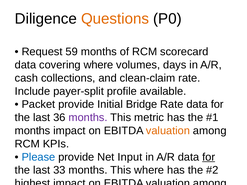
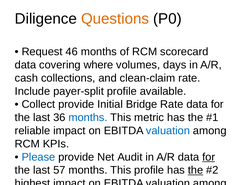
59: 59 -> 46 (72, 52)
Packet: Packet -> Collect (38, 105)
months colour: purple -> blue (88, 118)
months: months -> reliable (32, 131)
valuation colour: orange -> blue (168, 131)
Input: Input -> Audit (130, 157)
33: 33 -> 57 (59, 170)
This where: where -> profile (149, 170)
the underline: none -> present (195, 170)
